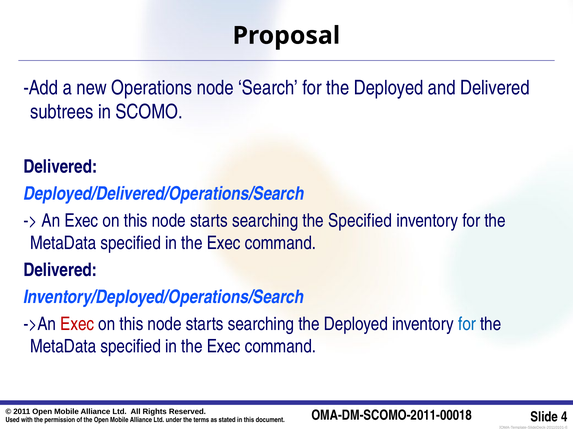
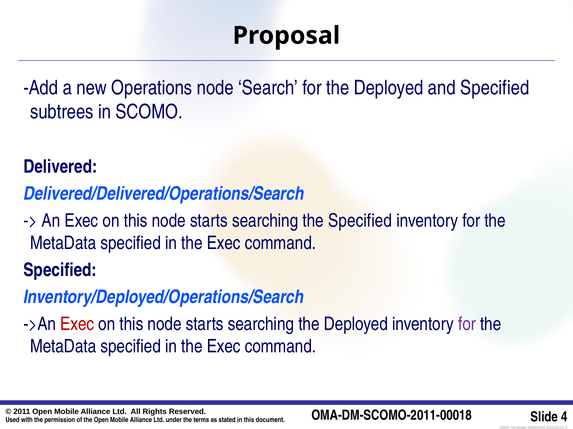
and Delivered: Delivered -> Specified (495, 88)
Deployed/Delivered/Operations/Search: Deployed/Delivered/Operations/Search -> Delivered/Delivered/Operations/Search (164, 194)
Delivered: Delivered -> Specified (60, 271)
for colour: blue -> purple (467, 325)
